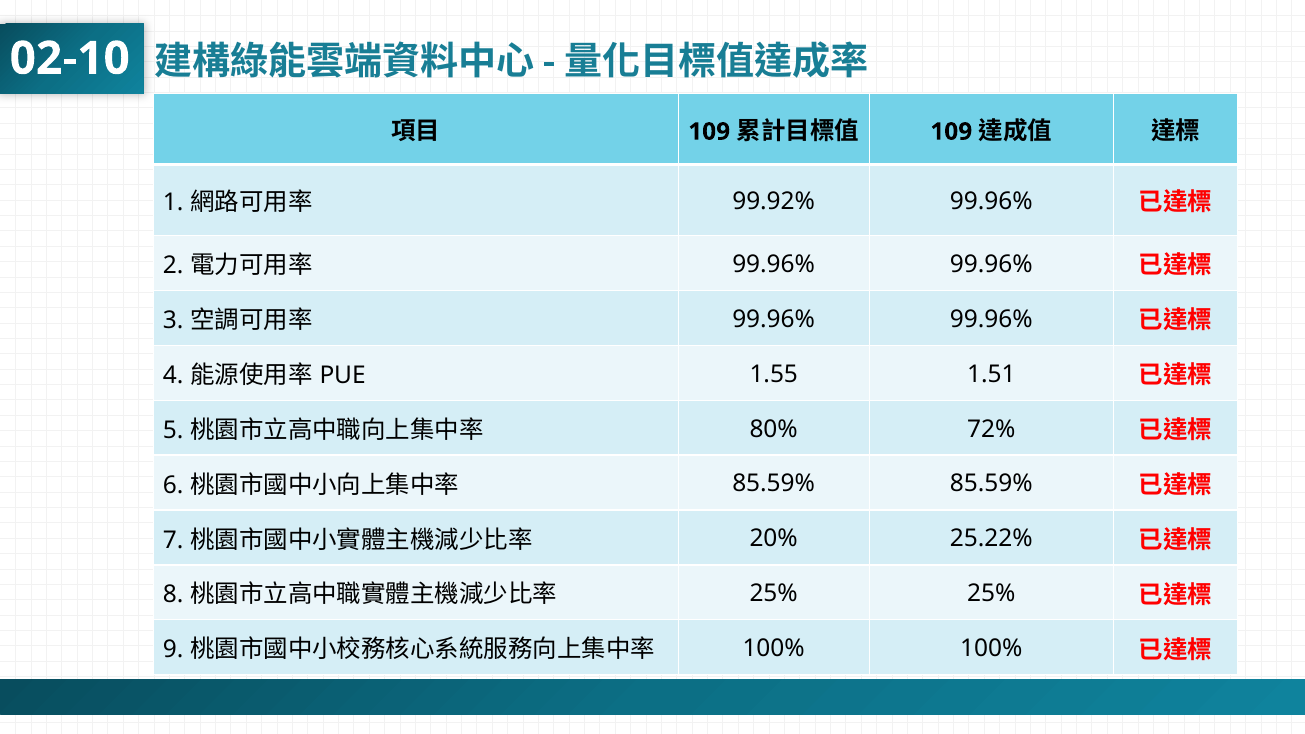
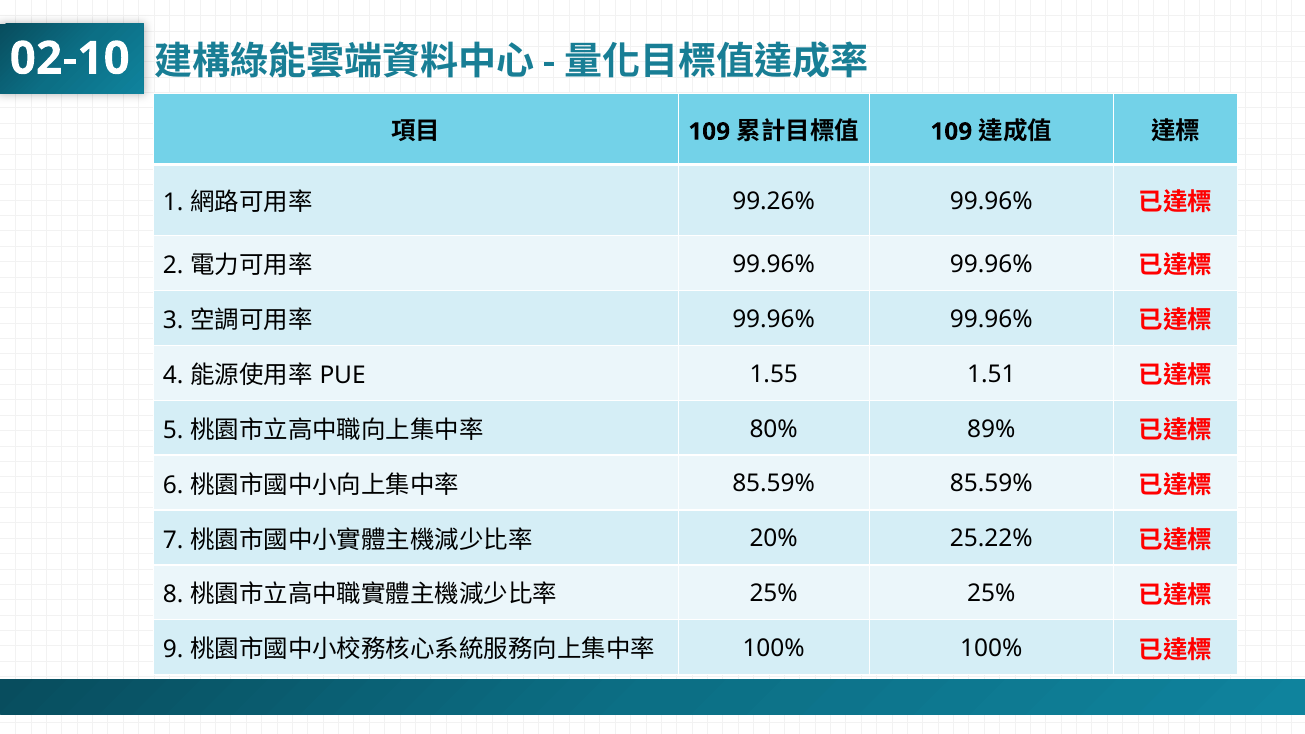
99.92%: 99.92% -> 99.26% (774, 201)
72%: 72% -> 89% (991, 429)
